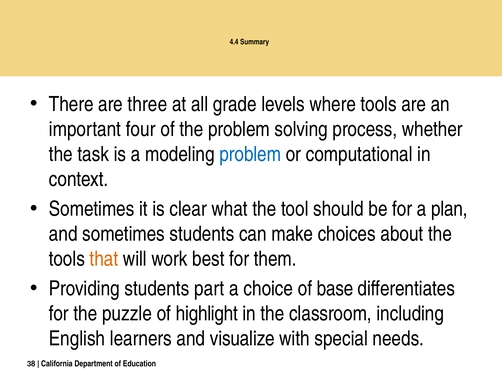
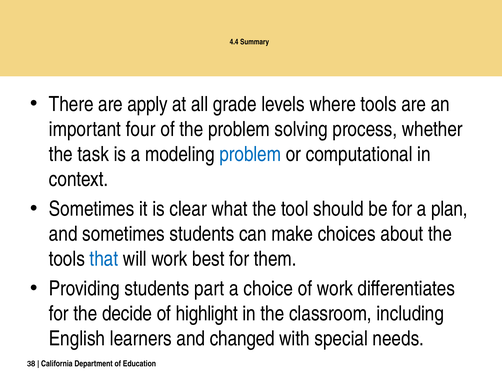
three: three -> apply (148, 104)
that colour: orange -> blue (104, 259)
of base: base -> work (335, 289)
puzzle: puzzle -> decide (127, 314)
visualize: visualize -> changed (242, 339)
